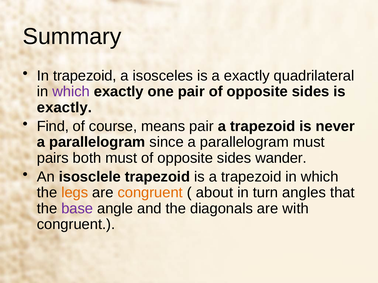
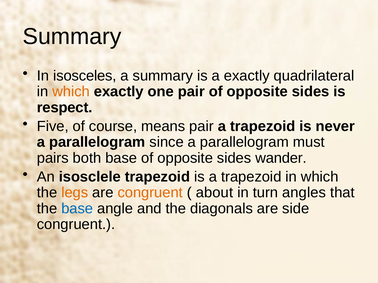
In trapezoid: trapezoid -> isosceles (85, 76)
a isosceles: isosceles -> summary (163, 76)
which colour: purple -> orange (71, 92)
exactly: exactly -> respect (65, 108)
Find: Find -> Five (53, 126)
both must: must -> base (121, 158)
base colour: purple -> blue (77, 209)
with: with -> side (296, 209)
